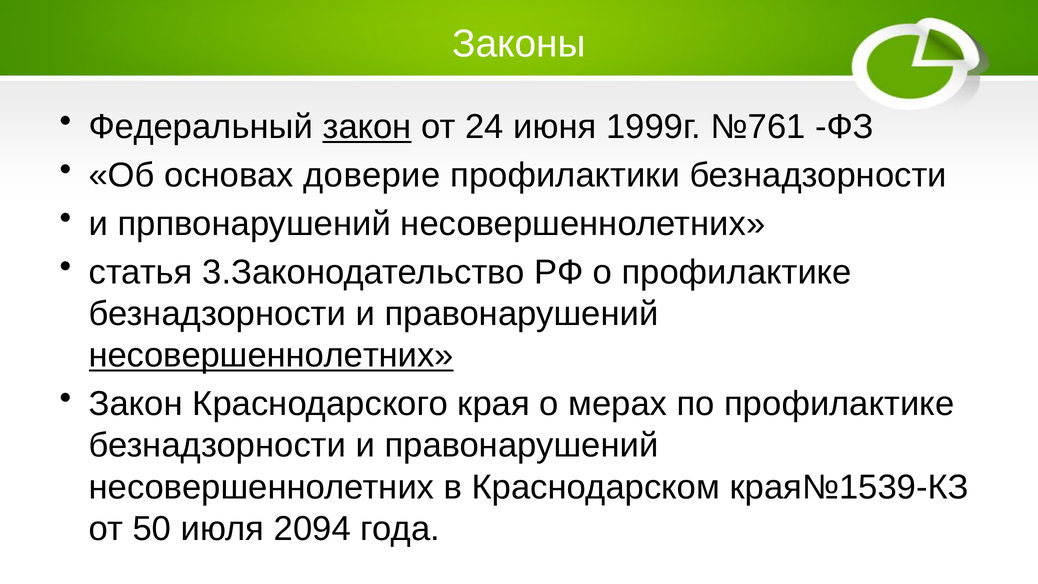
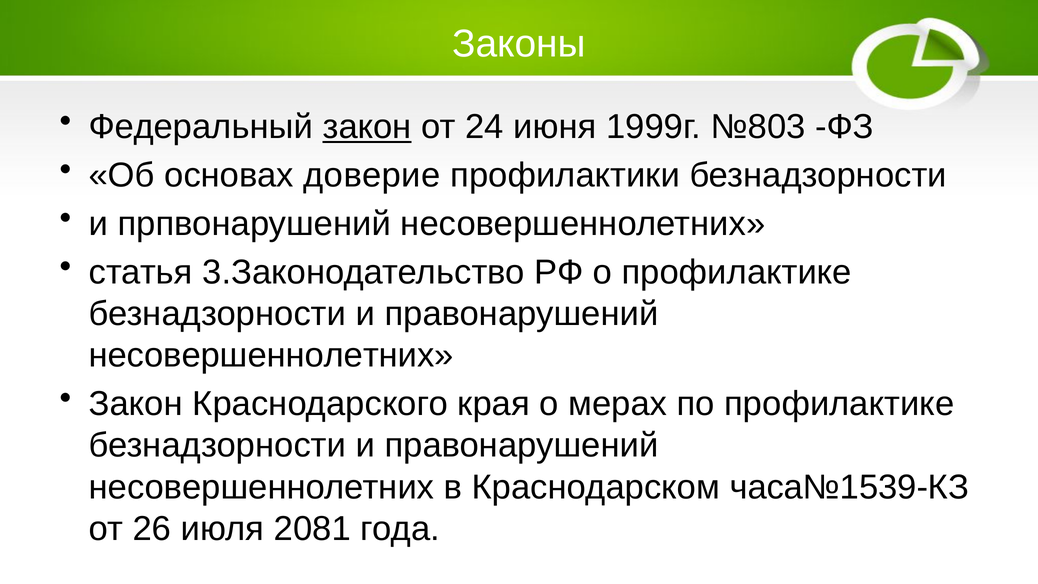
№761: №761 -> №803 (758, 127)
несовершеннолетних underline: present -> none (271, 355)
края№1539-КЗ: края№1539-КЗ -> часа№1539-КЗ (849, 487)
50: 50 -> 26 (152, 528)
2094: 2094 -> 2081 (312, 528)
